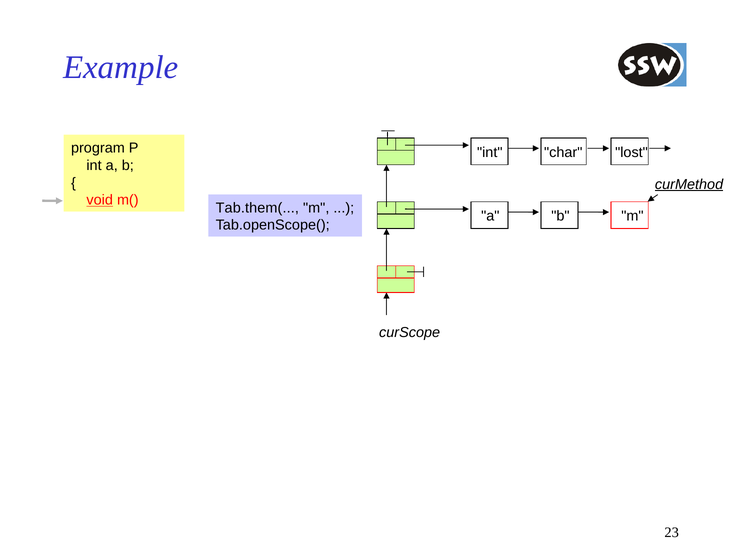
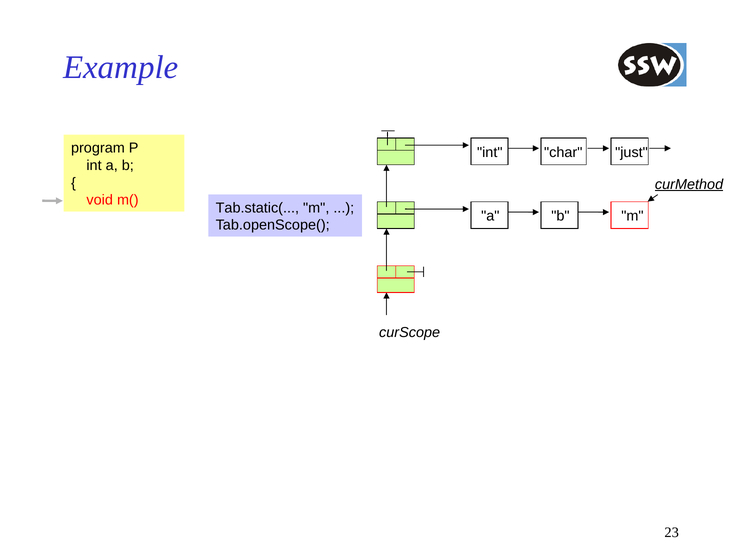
lost: lost -> just (632, 152)
void underline: present -> none (100, 200)
Tab.them(: Tab.them( -> Tab.static( (257, 208)
